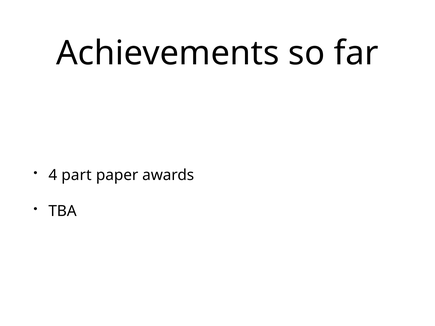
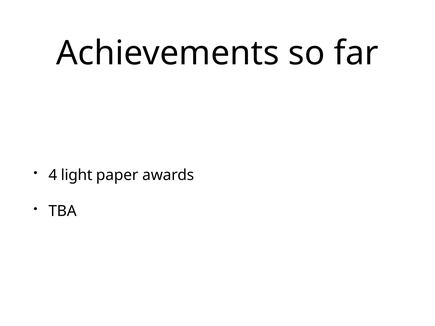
part: part -> light (77, 175)
